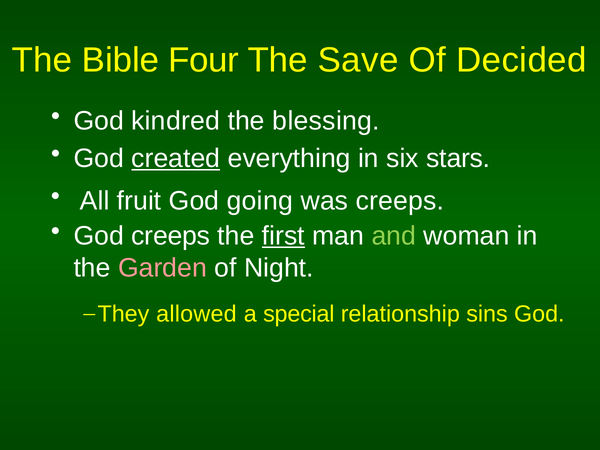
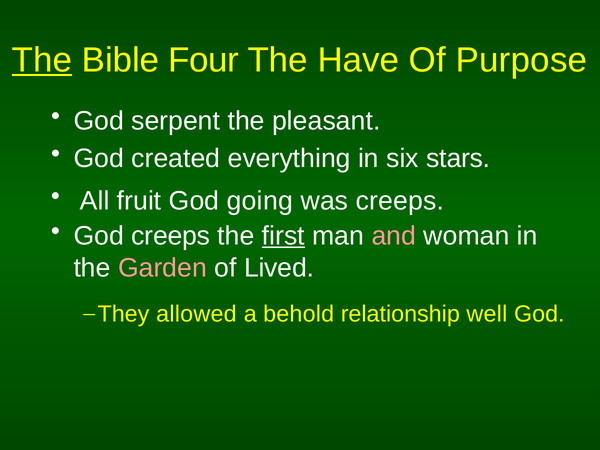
The underline: none -> present (42, 60)
Save: Save -> Have (358, 60)
Decided: Decided -> Purpose (521, 60)
kindred: kindred -> serpent (176, 121)
blessing: blessing -> pleasant (326, 121)
created underline: present -> none (176, 158)
and colour: light green -> pink (394, 236)
Night: Night -> Lived (279, 268)
special: special -> behold (299, 314)
sins: sins -> well (487, 314)
